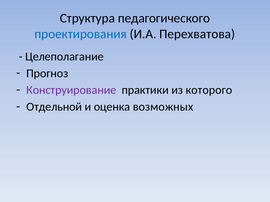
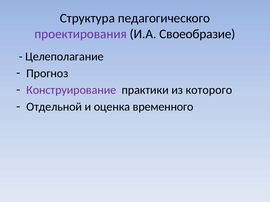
проектирования colour: blue -> purple (81, 34)
Перехватова: Перехватова -> Своеобразие (197, 34)
возможных: возможных -> временного (163, 107)
